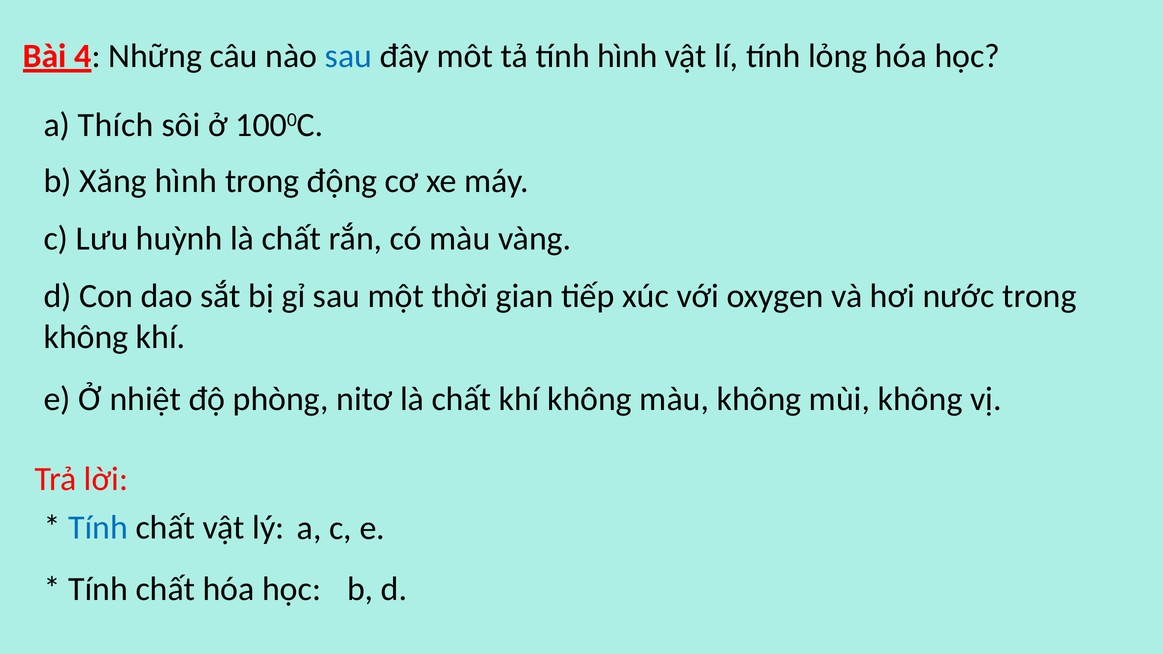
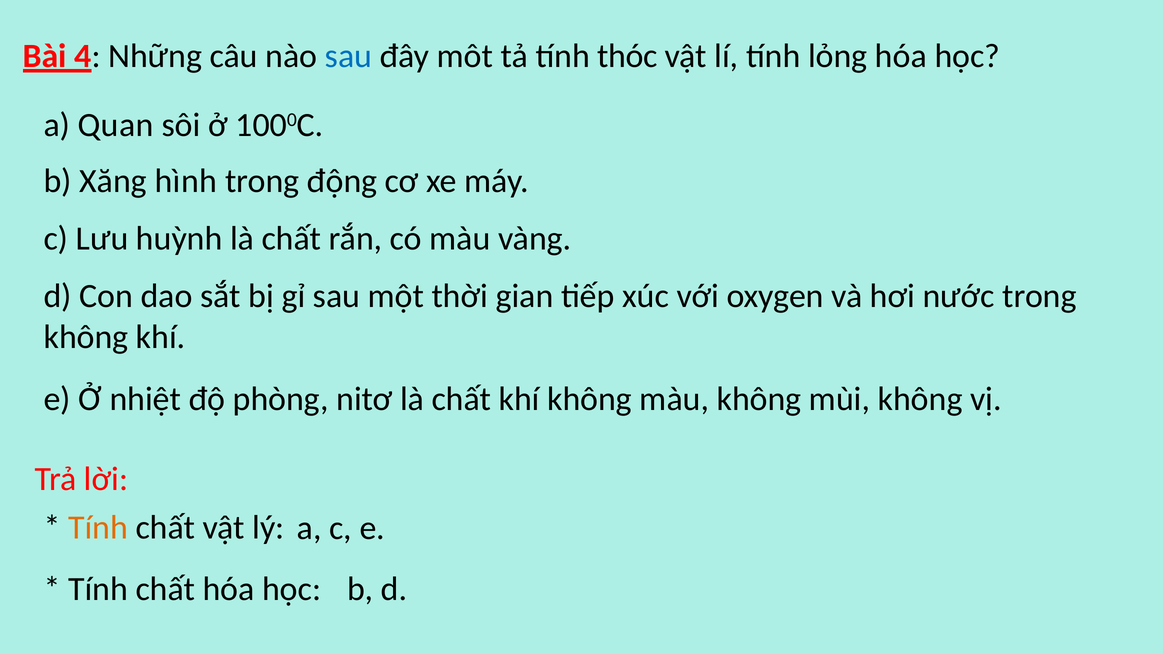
tính hình: hình -> thóc (628, 56)
Thích: Thích -> Quan (116, 125)
Tính colour: blue -> orange (98, 528)
